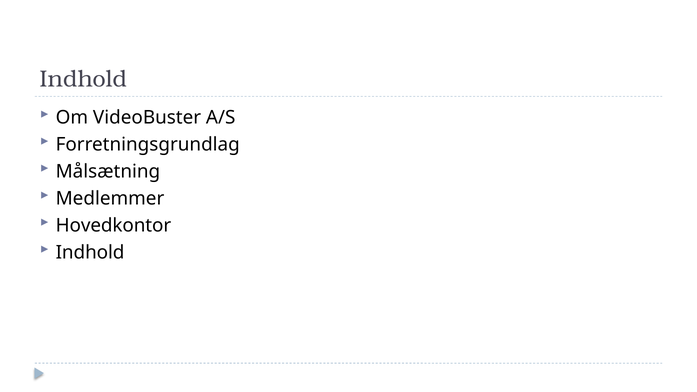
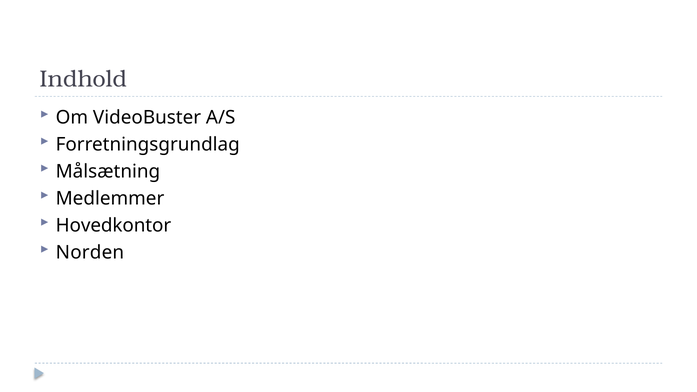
Indhold: Indhold -> Norden (90, 252)
